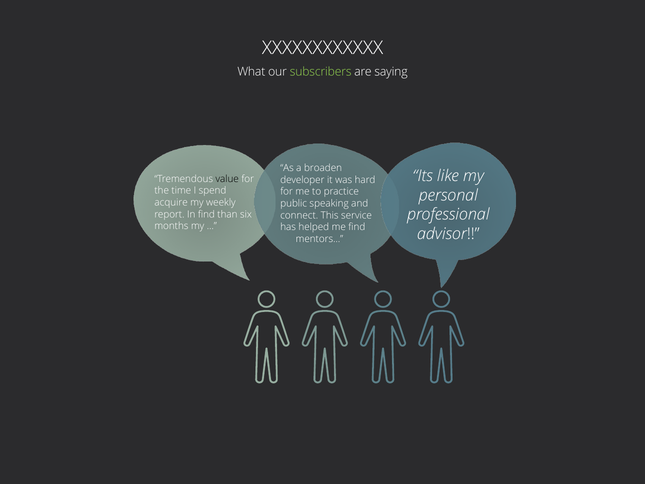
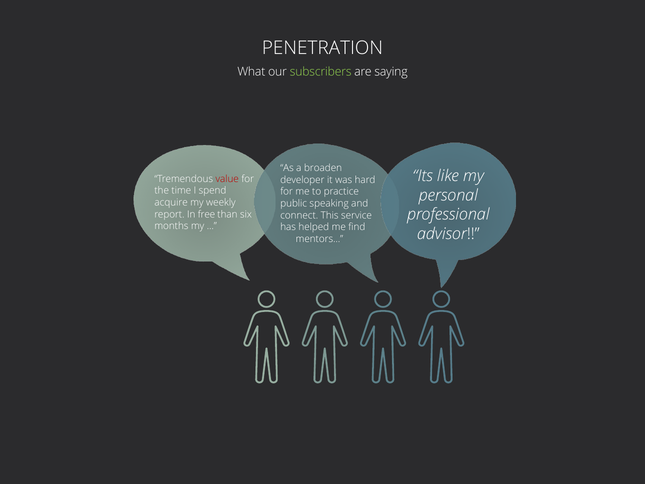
XXXXXXXXXXXX: XXXXXXXXXXXX -> PENETRATION (322, 48)
value colour: black -> red (227, 179)
In find: find -> free (206, 214)
